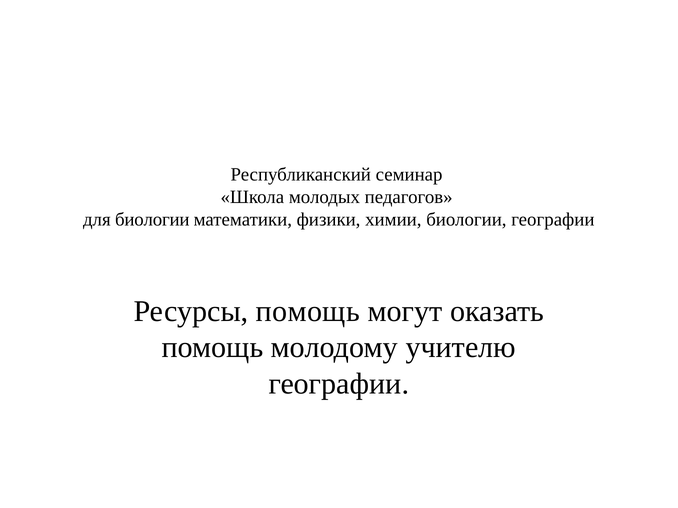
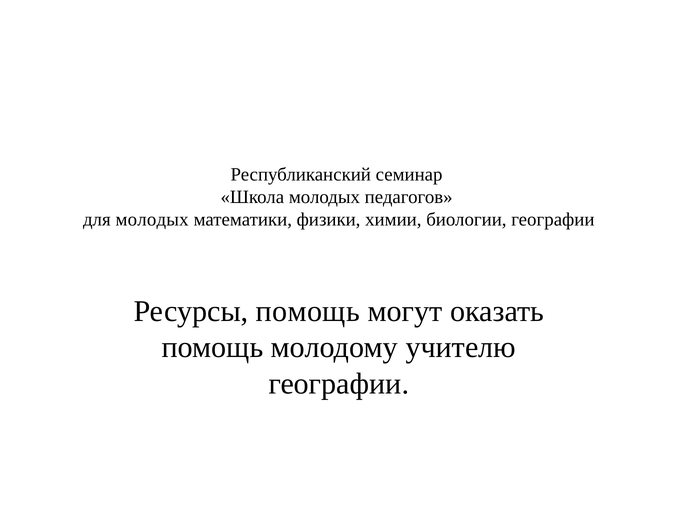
для биологии: биологии -> молодых (152, 220)
